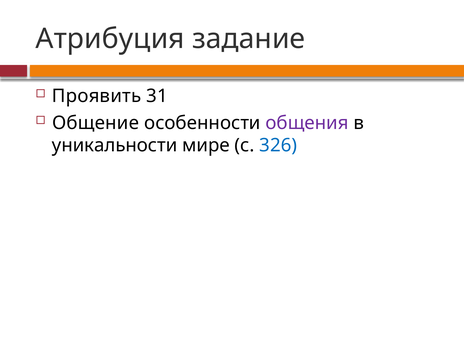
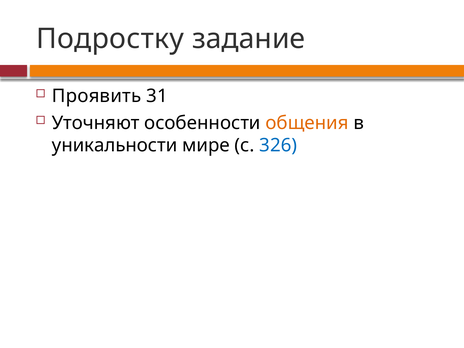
Атрибуция: Атрибуция -> Подростку (110, 39)
Общение: Общение -> Уточняют (96, 123)
общения colour: purple -> orange (307, 123)
